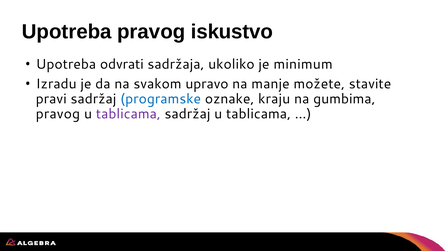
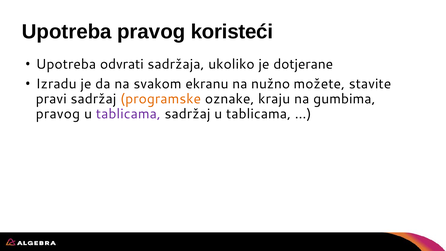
iskustvo: iskustvo -> koristeći (232, 32)
minimum: minimum -> dotjerane (303, 64)
upravo: upravo -> ekranu (207, 84)
manje: manje -> nužno (271, 84)
programske colour: blue -> orange (161, 99)
